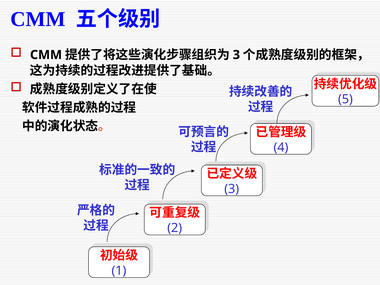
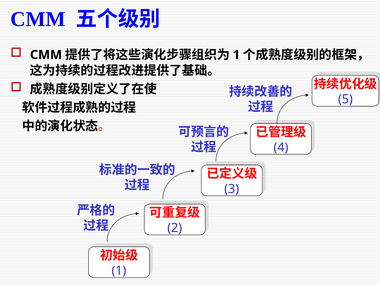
3: 3 -> 1 (236, 55)
